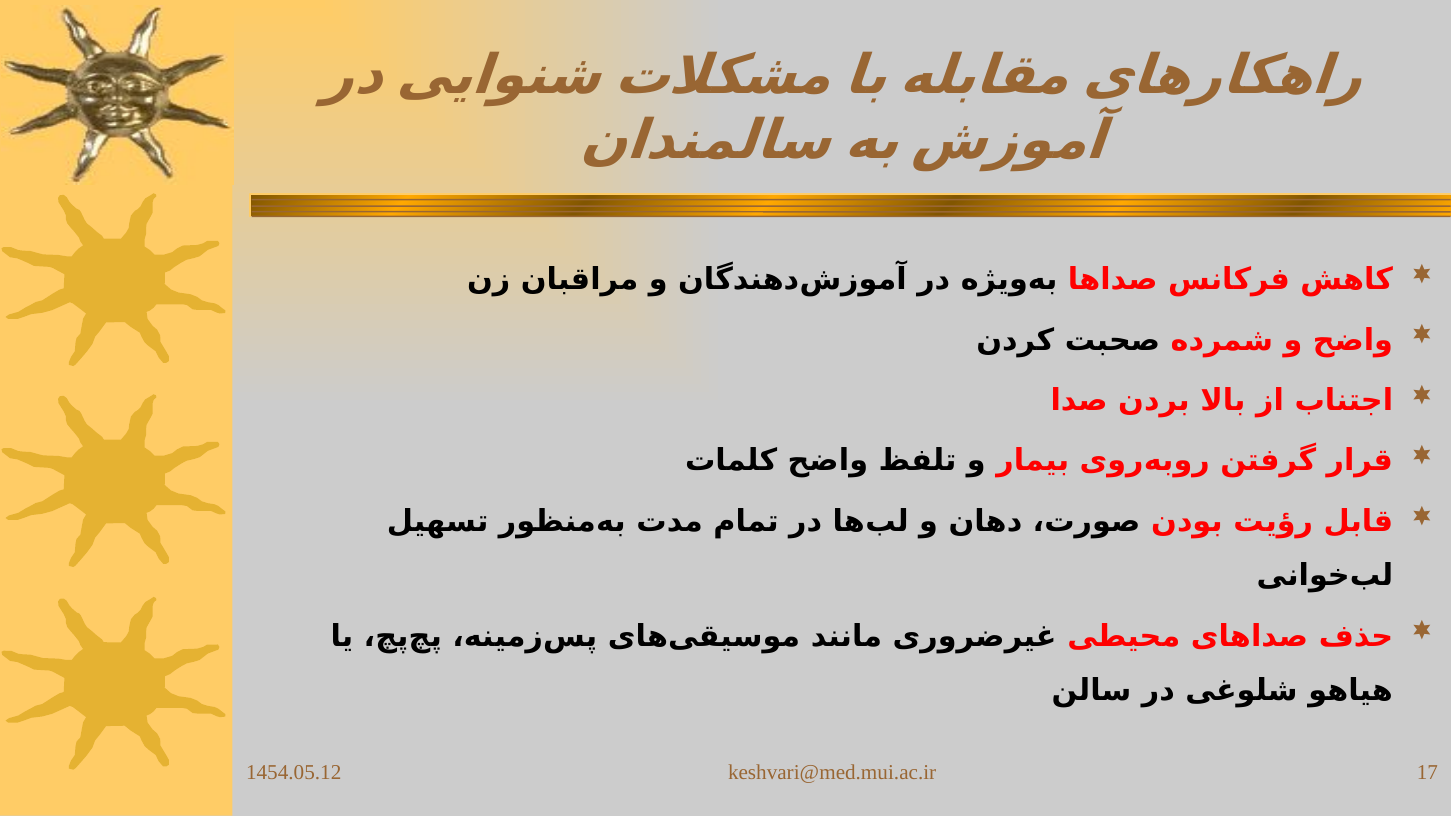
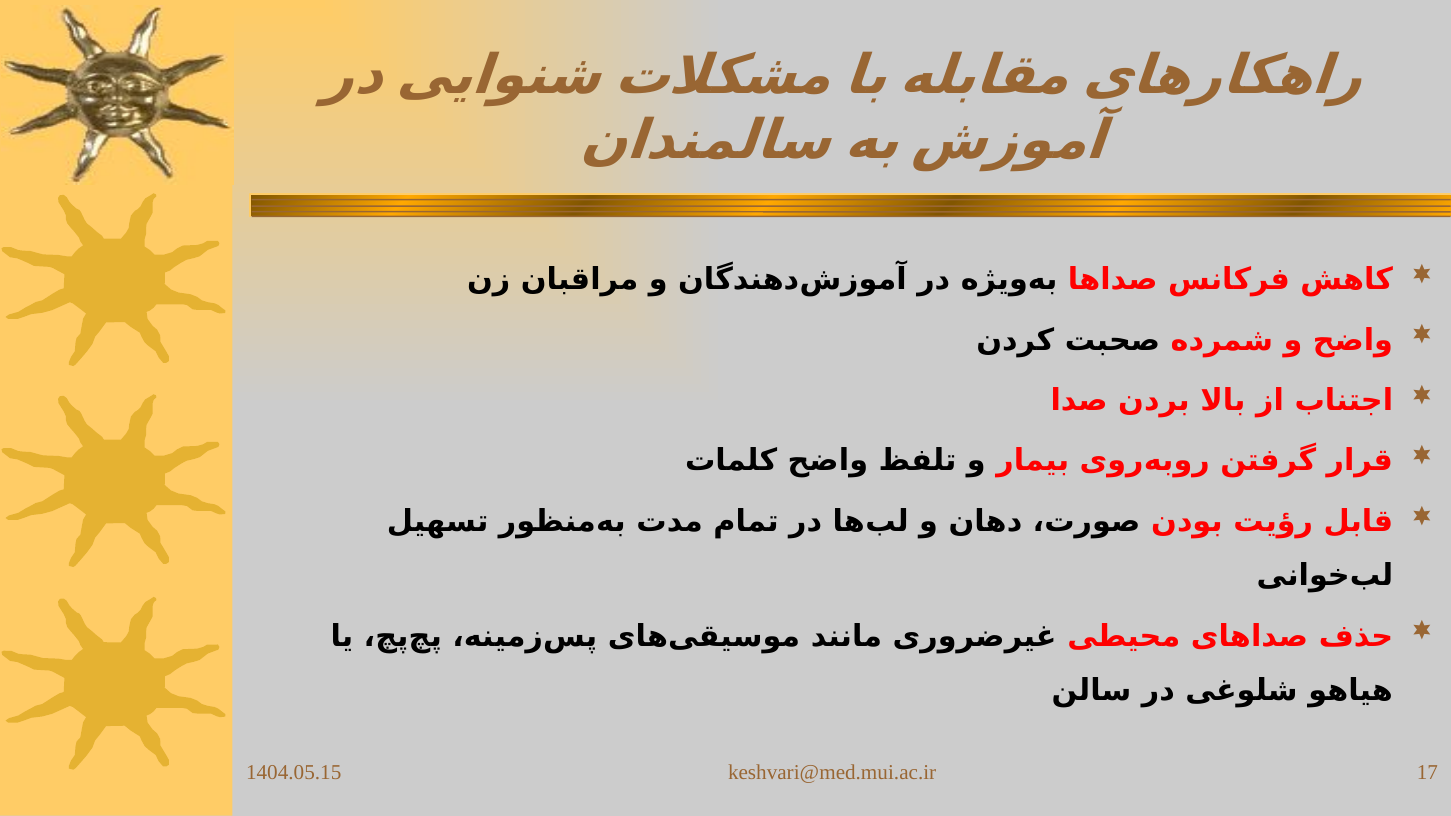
1454.05.12: 1454.05.12 -> 1404.05.15 (294, 772)
